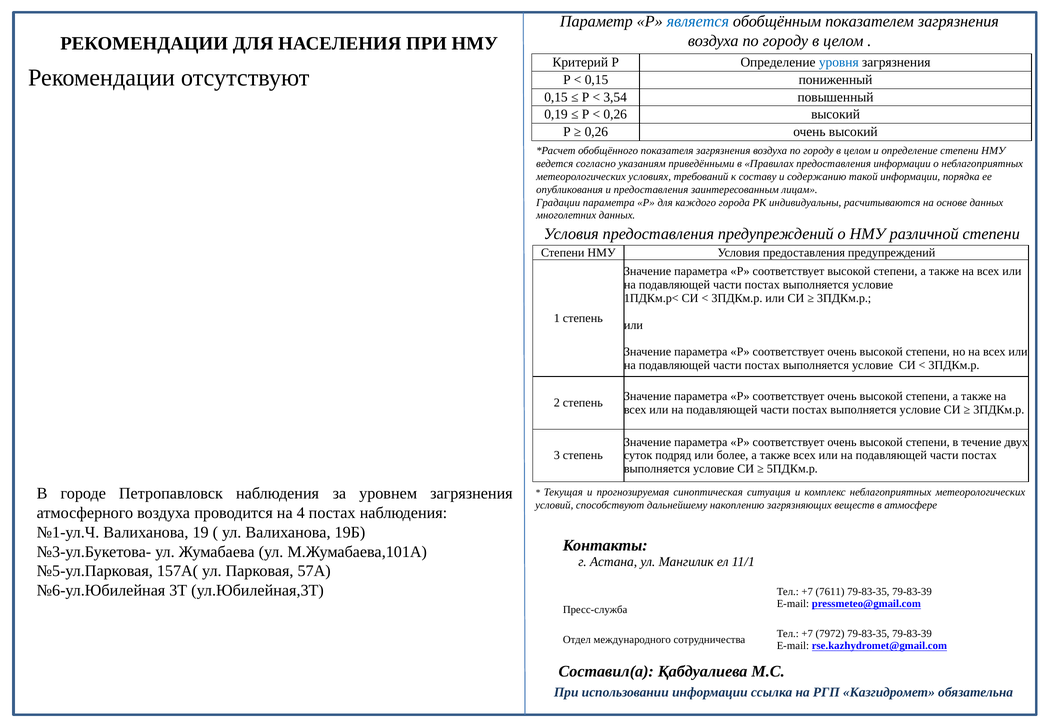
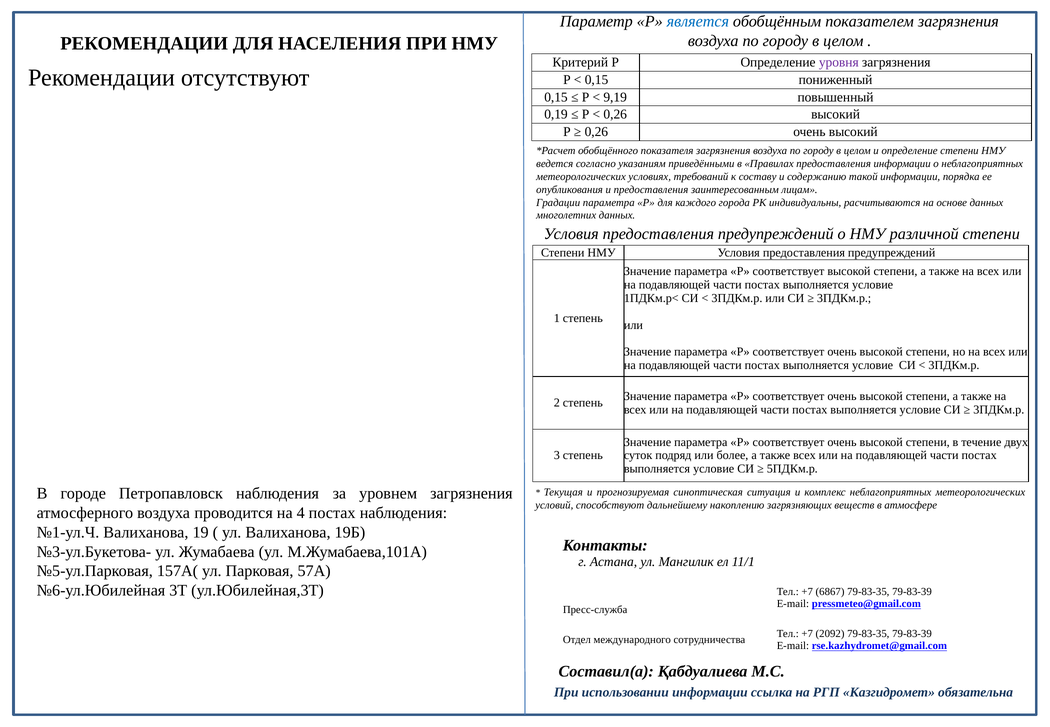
уровня colour: blue -> purple (839, 62)
3,54: 3,54 -> 9,19 (615, 97)
7611: 7611 -> 6867 (830, 592)
7972: 7972 -> 2092 (830, 634)
